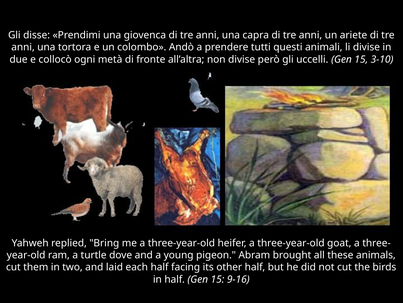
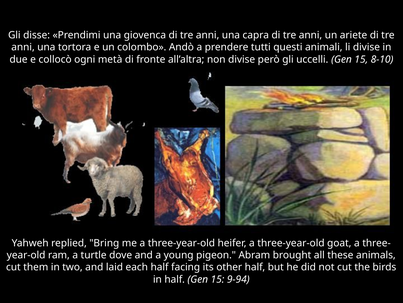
3-10: 3-10 -> 8-10 (382, 59)
9-16: 9-16 -> 9-94 (238, 279)
